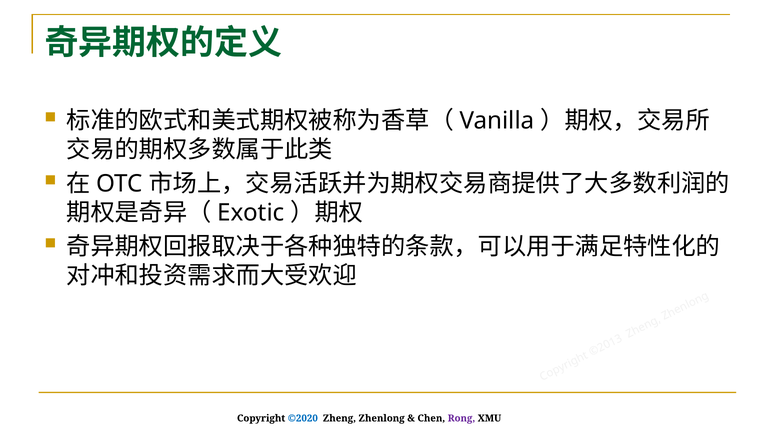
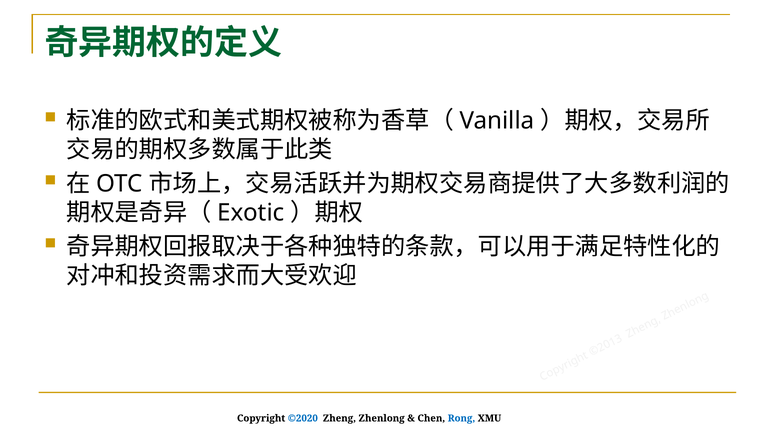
Rong colour: purple -> blue (461, 418)
